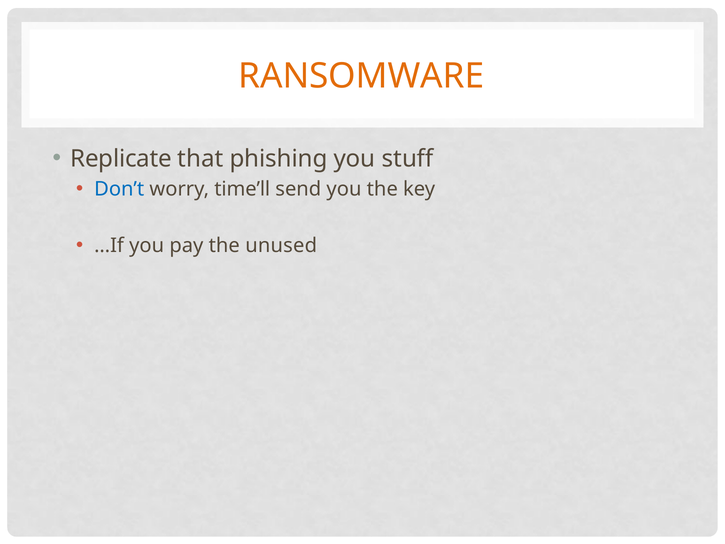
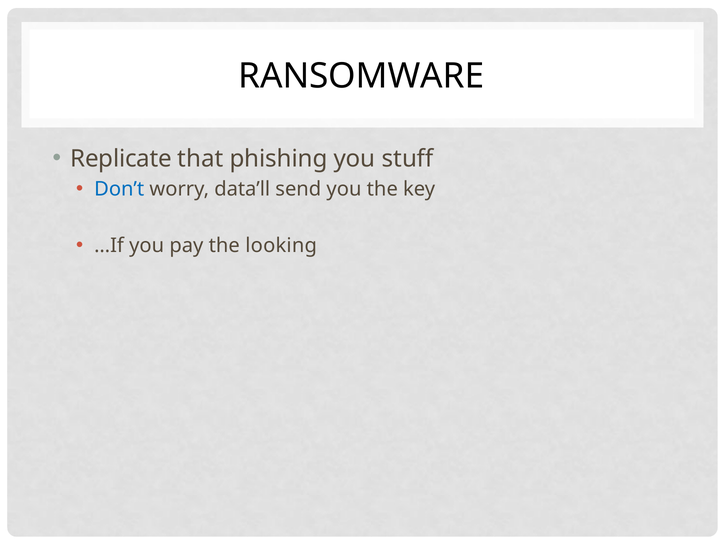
RANSOMWARE colour: orange -> black (361, 76)
time’ll: time’ll -> data’ll (242, 189)
unused: unused -> looking (281, 246)
